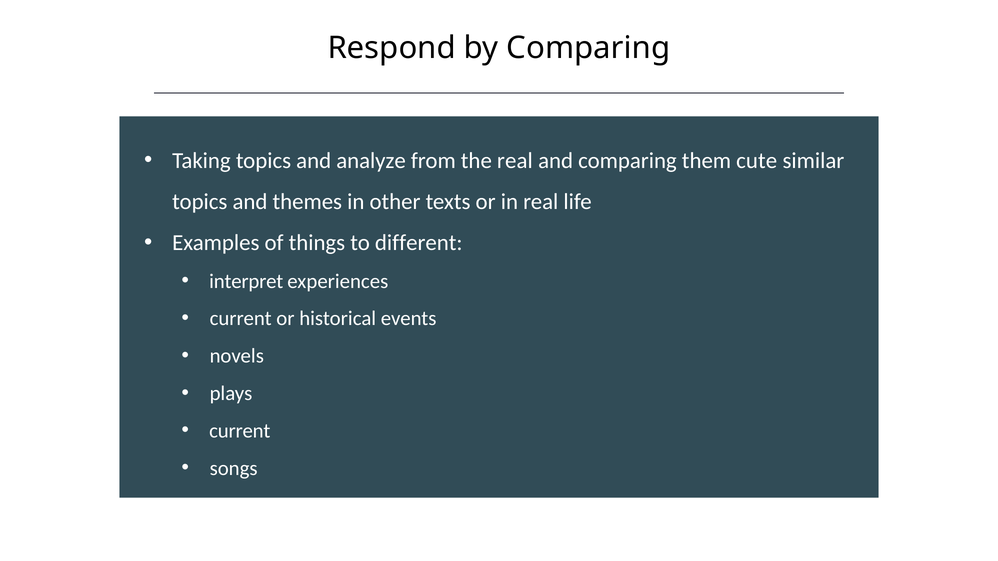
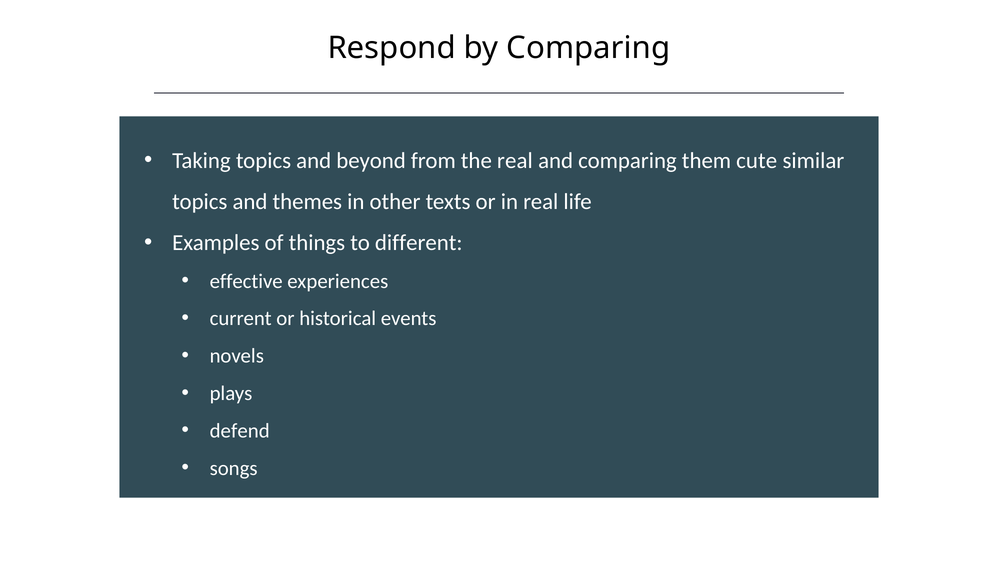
analyze: analyze -> beyond (371, 161)
interpret: interpret -> effective (246, 281)
current: current -> defend (240, 431)
